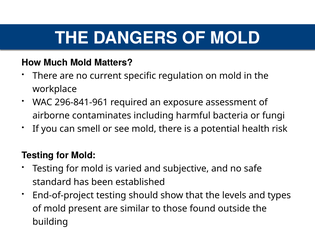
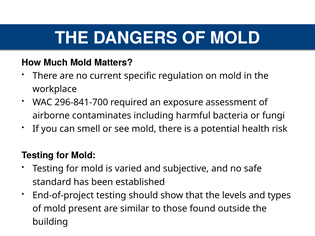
296-841-961: 296-841-961 -> 296-841-700 (81, 102)
